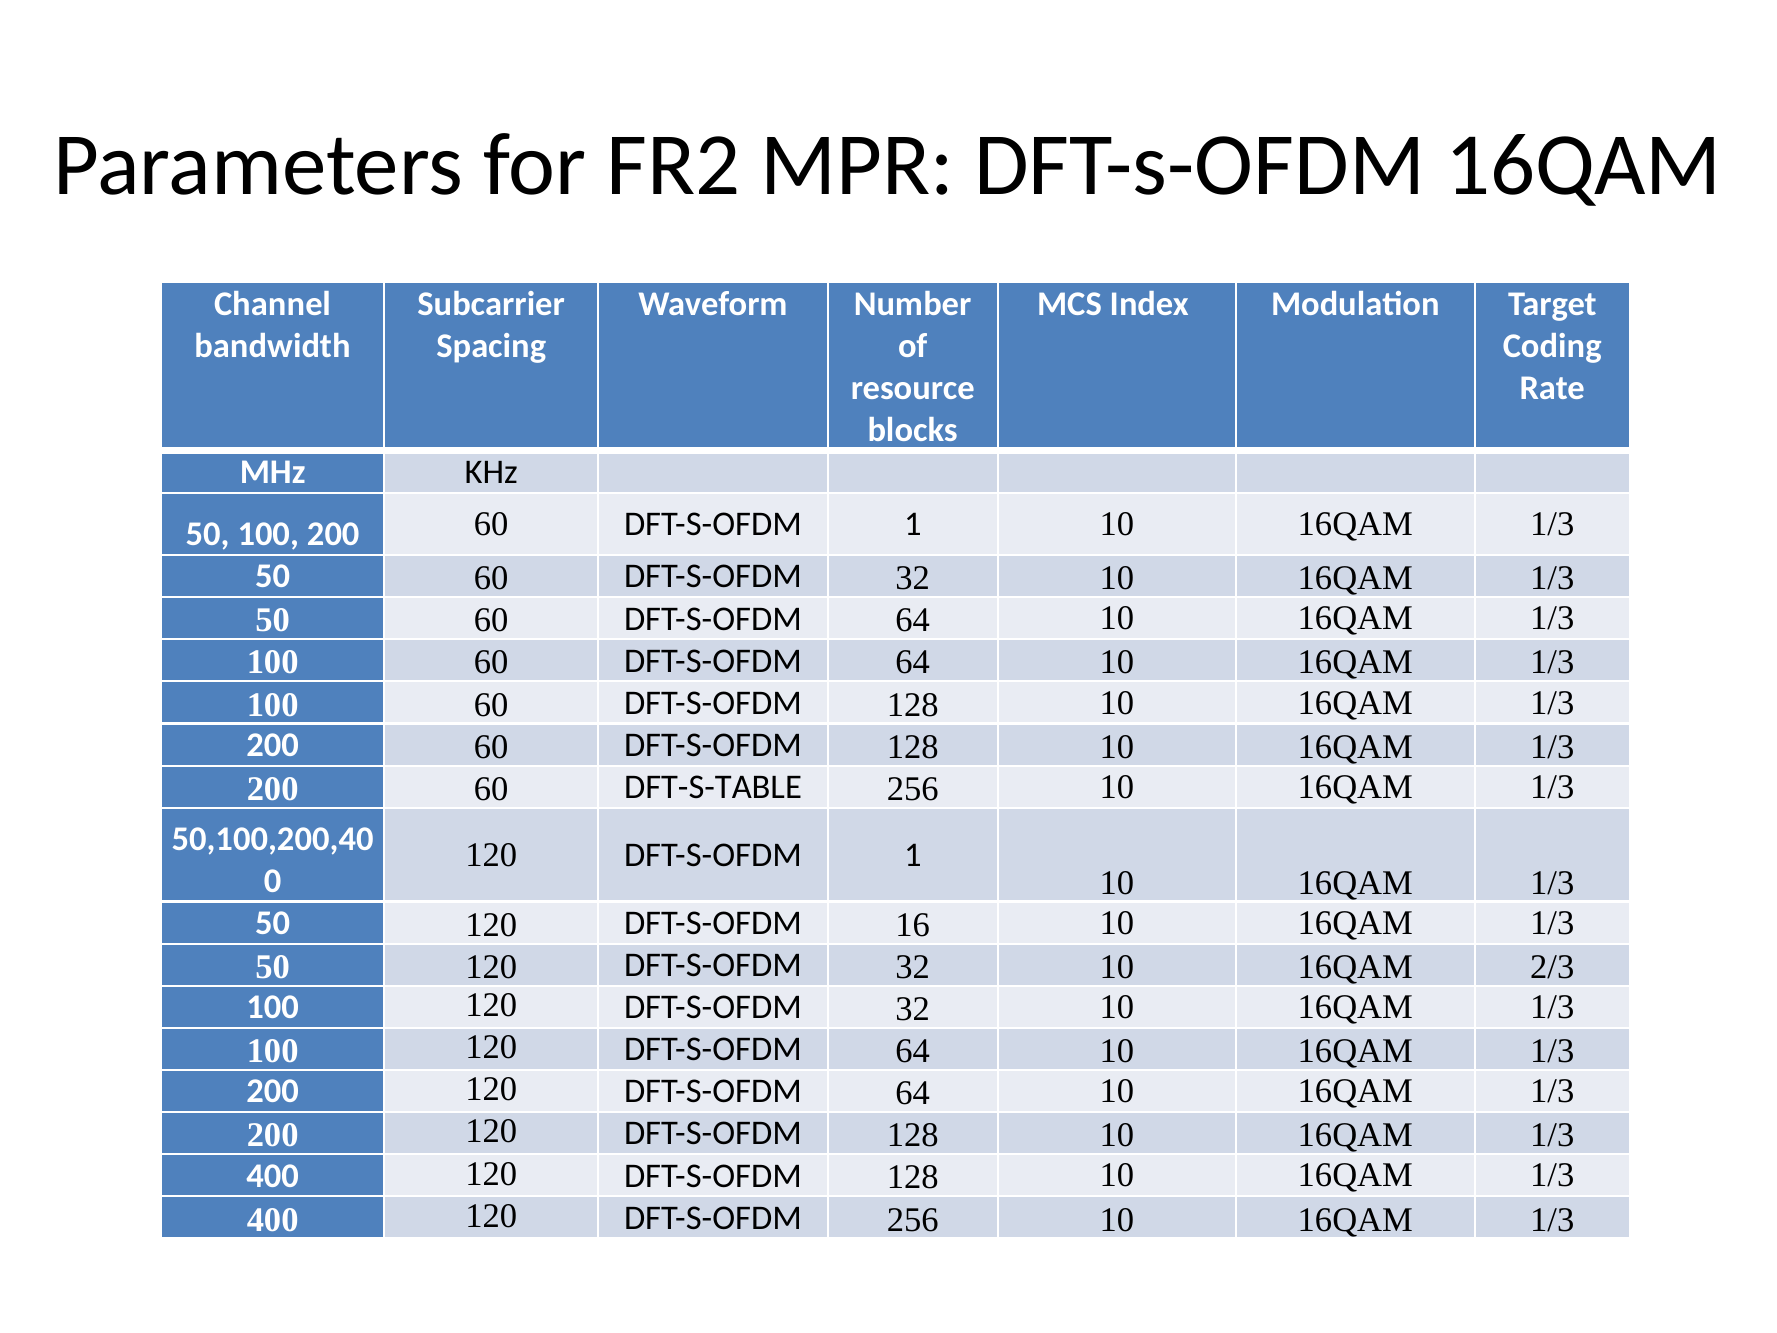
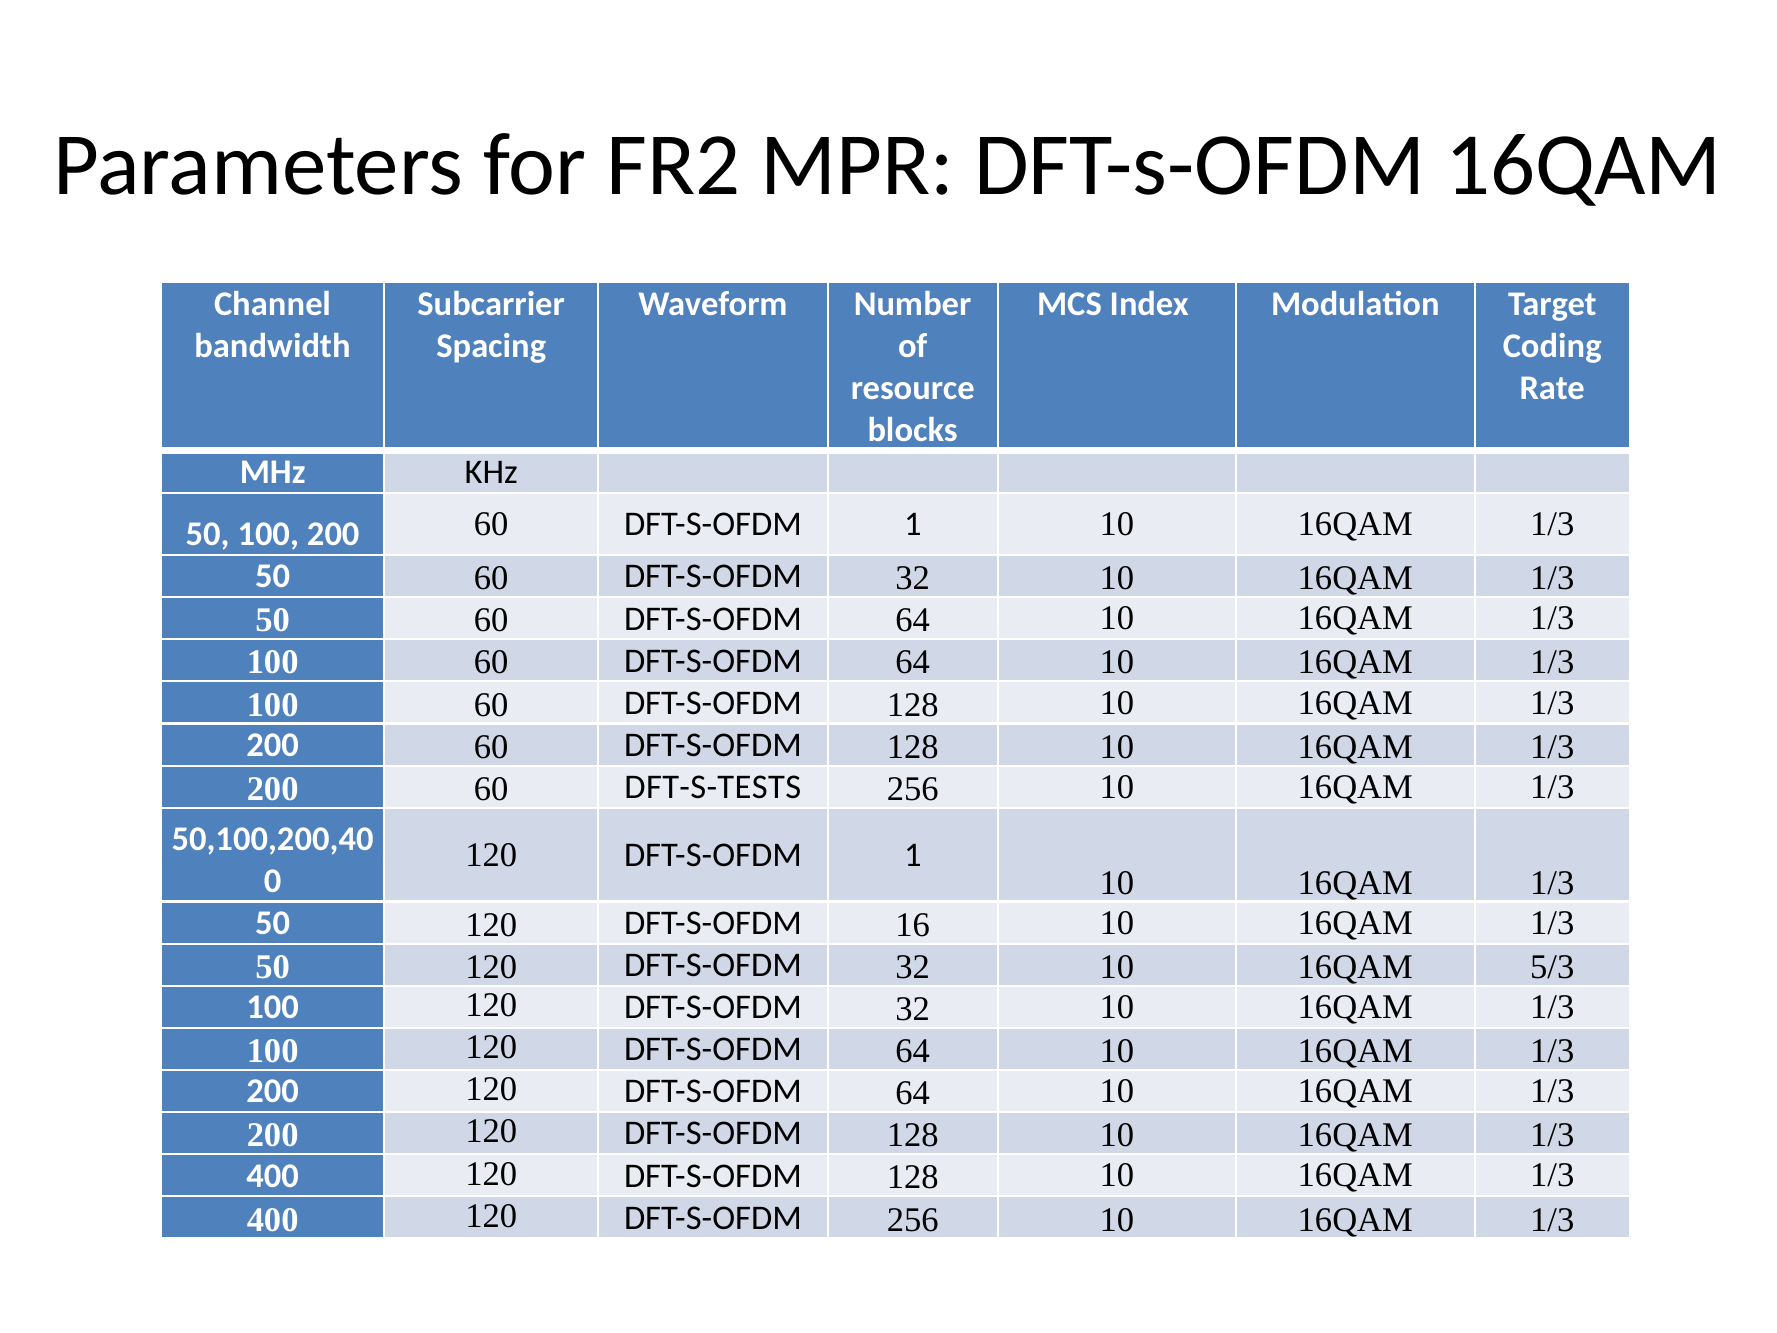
DFT-S-TABLE: DFT-S-TABLE -> DFT-S-TESTS (713, 787)
2/3: 2/3 -> 5/3 (1552, 967)
